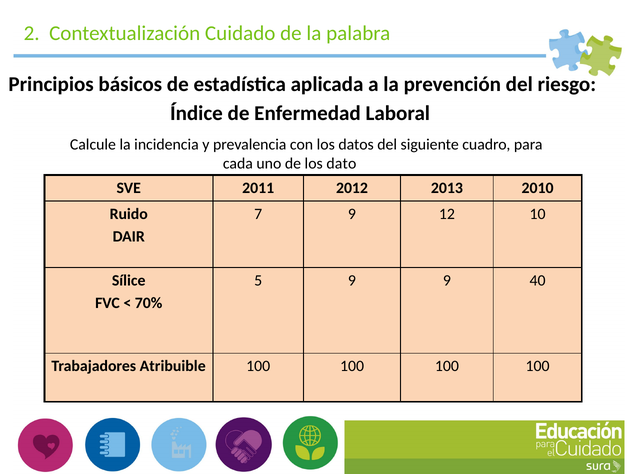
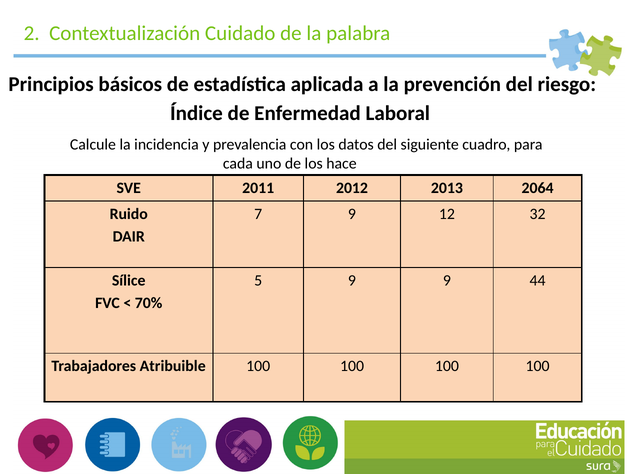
dato: dato -> hace (341, 164)
2010: 2010 -> 2064 (538, 188)
10: 10 -> 32 (538, 214)
40: 40 -> 44 (538, 281)
